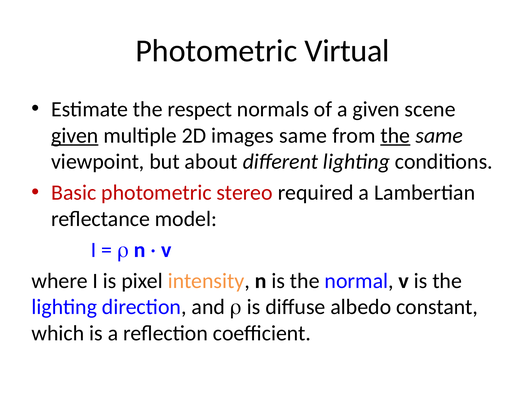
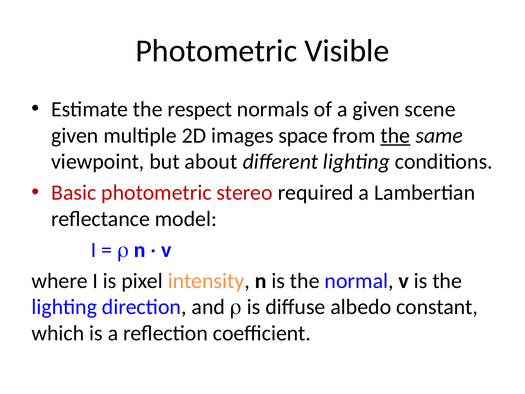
Virtual: Virtual -> Visible (347, 51)
given underline: present -> none (75, 135)
images same: same -> space (303, 135)
